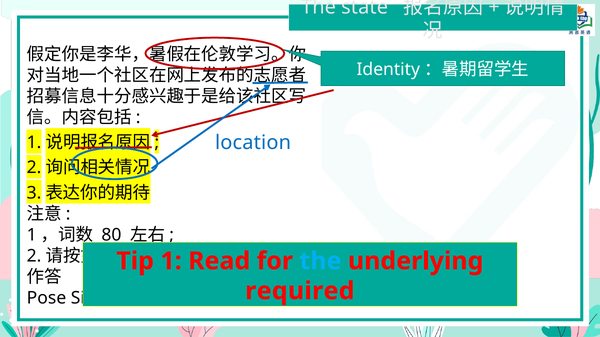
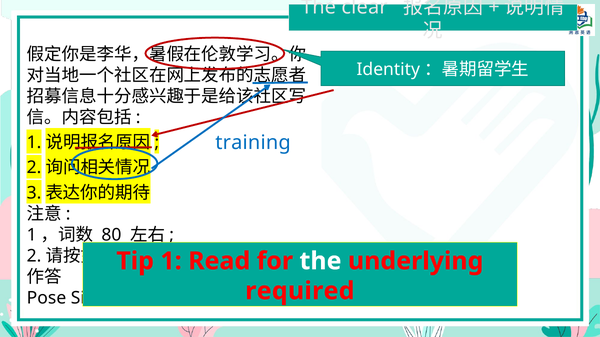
state: state -> clear (365, 7)
location: location -> training (253, 143)
the colour: light blue -> white (321, 261)
